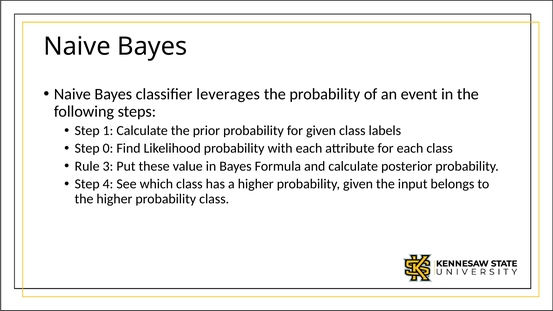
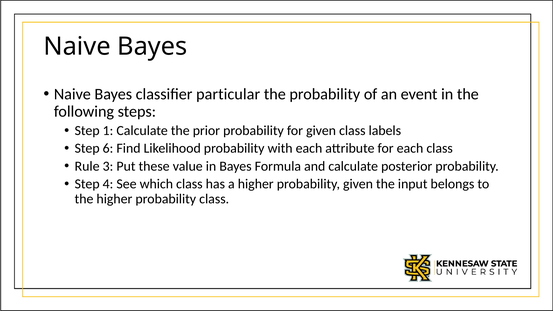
leverages: leverages -> particular (228, 94)
0: 0 -> 6 (108, 148)
